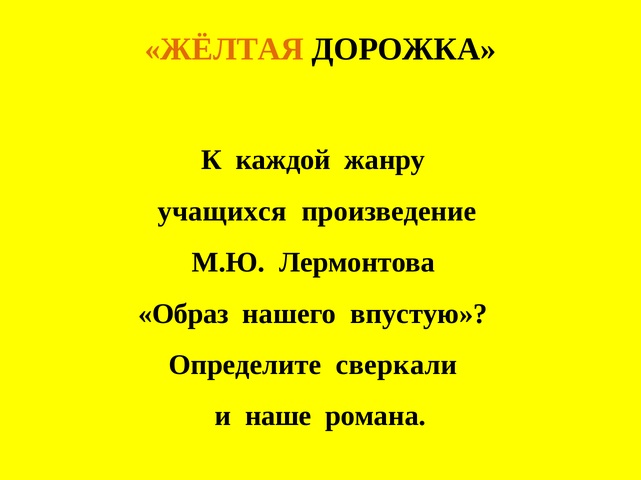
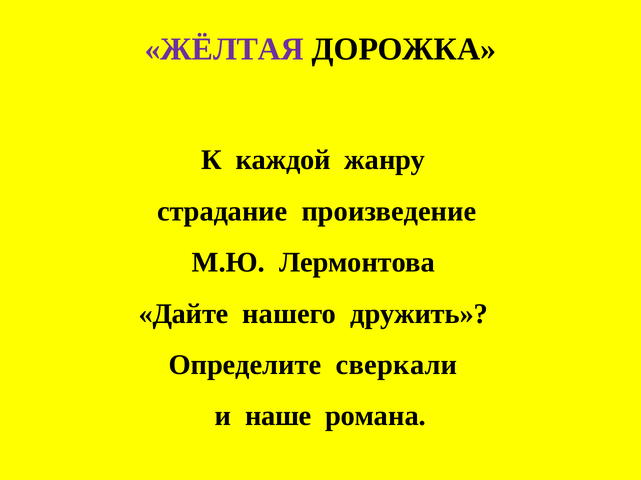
ЖЁЛТАЯ colour: orange -> purple (224, 50)
учащихся: учащихся -> страдание (222, 212)
Образ: Образ -> Дайте (184, 314)
впустую: впустую -> дружить (419, 314)
